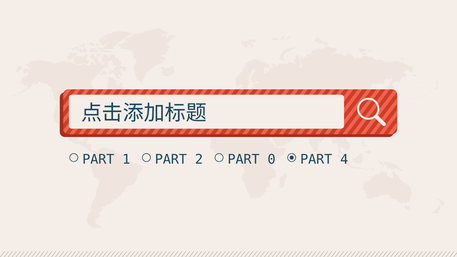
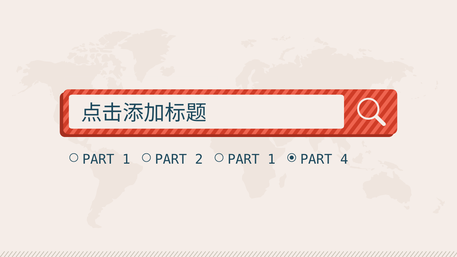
2 PART 0: 0 -> 1 (272, 160)
